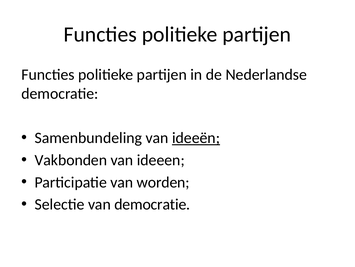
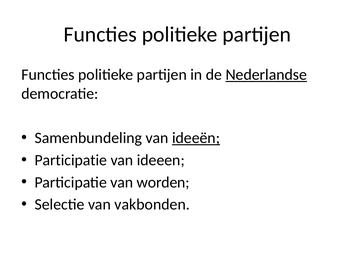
Nederlandse underline: none -> present (266, 74)
Vakbonden: Vakbonden -> Participatie (71, 160)
van democratie: democratie -> vakbonden (152, 204)
